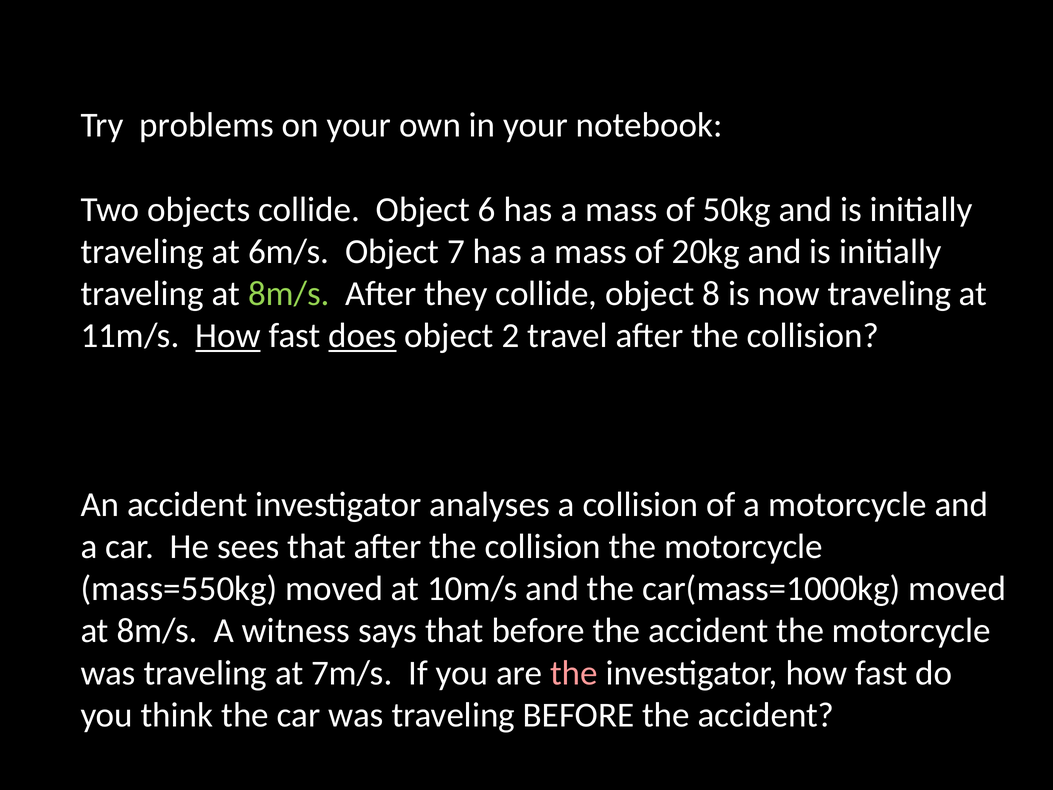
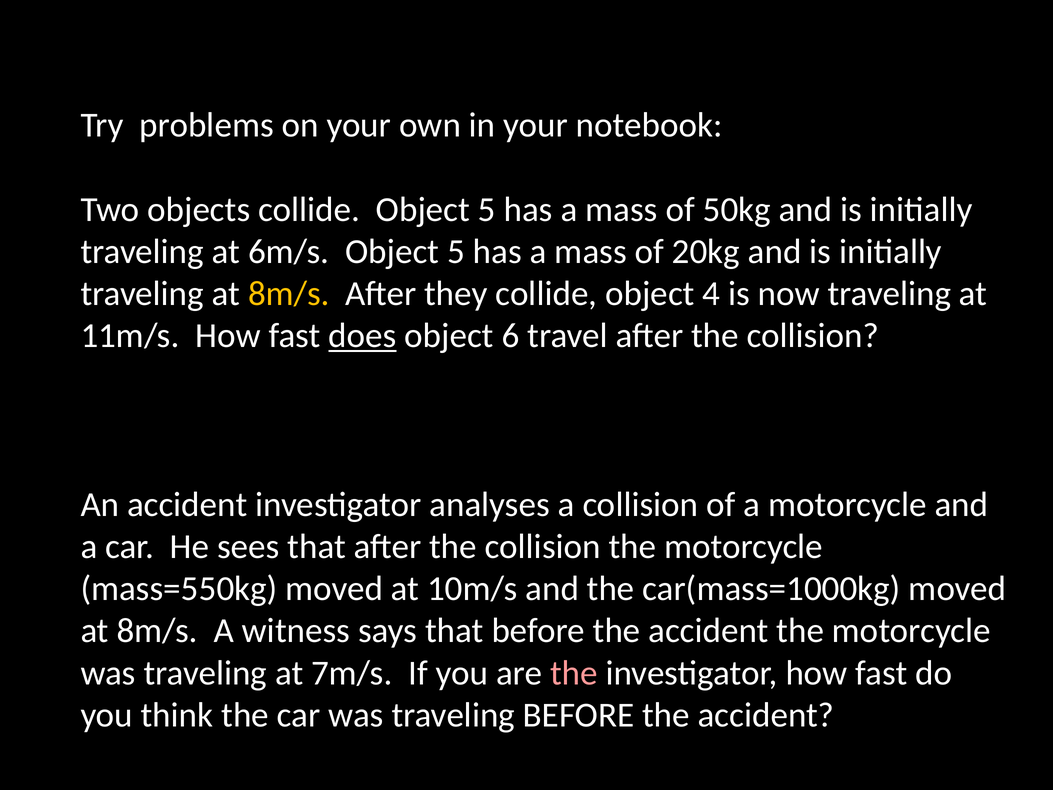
collide Object 6: 6 -> 5 (487, 209)
6m/s Object 7: 7 -> 5 (456, 252)
8m/s colour: light green -> yellow (289, 294)
8: 8 -> 4 (711, 294)
How underline: present -> none (228, 336)
2: 2 -> 6 (510, 336)
